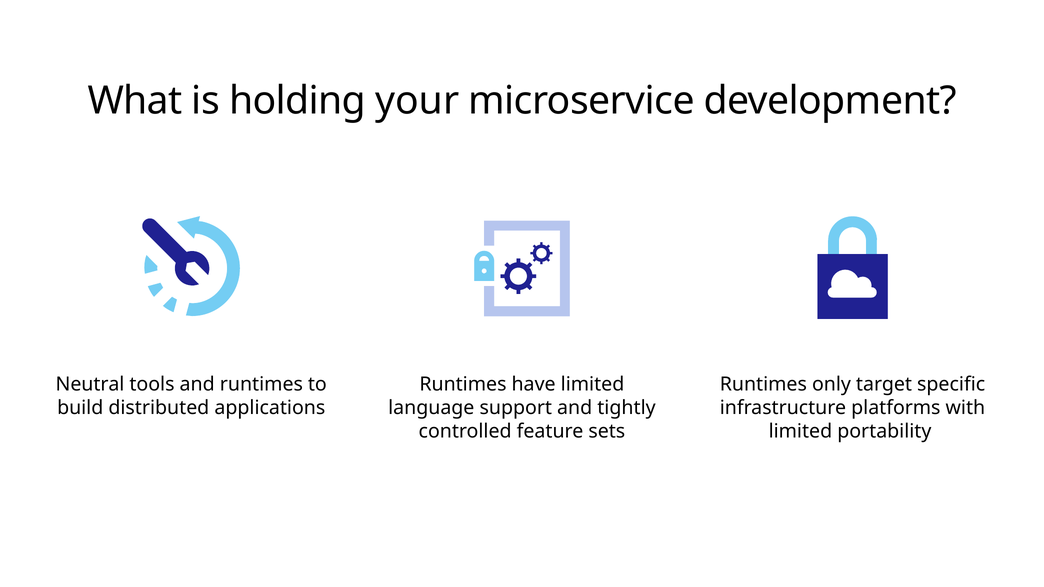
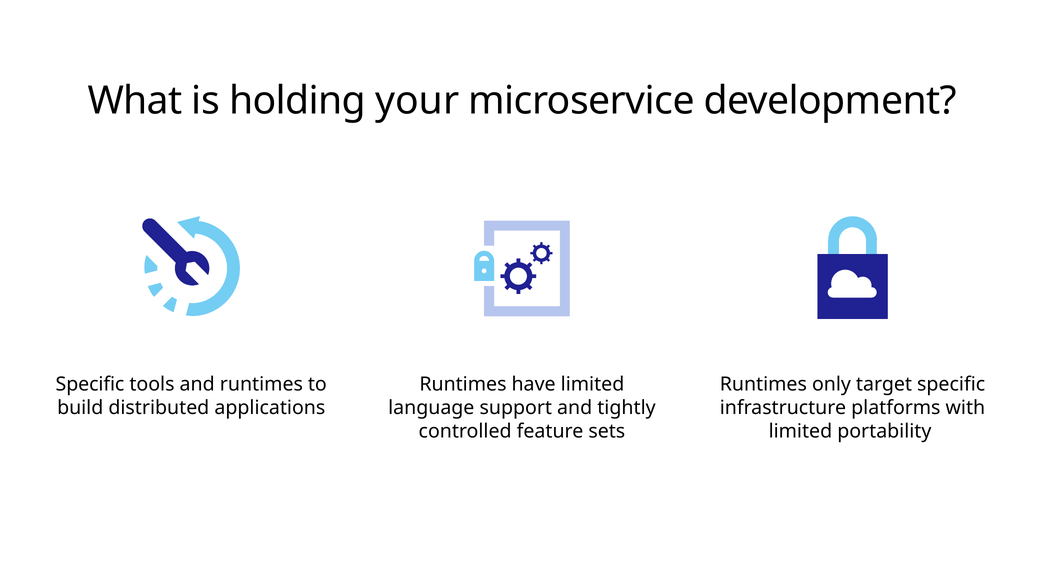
Neutral: Neutral -> Specific (90, 385)
